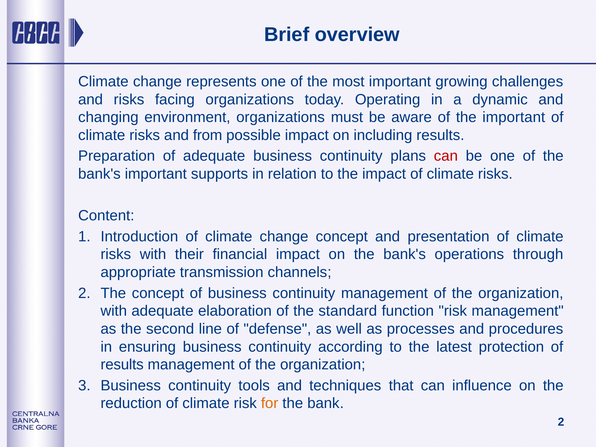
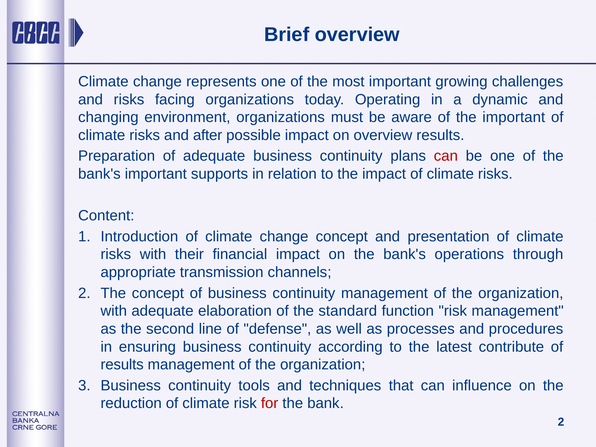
from: from -> after (208, 135)
on including: including -> overview (383, 135)
protection: protection -> contribute (511, 347)
for colour: orange -> red (270, 403)
